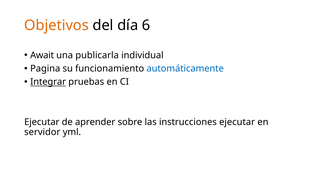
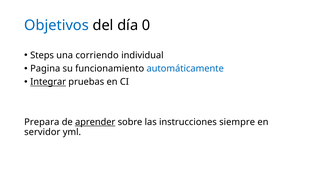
Objetivos colour: orange -> blue (57, 25)
6: 6 -> 0 (146, 25)
Await: Await -> Steps (42, 55)
publicarla: publicarla -> corriendo (97, 55)
Ejecutar: Ejecutar -> Prepara (42, 122)
aprender underline: none -> present (95, 122)
instrucciones ejecutar: ejecutar -> siempre (237, 122)
